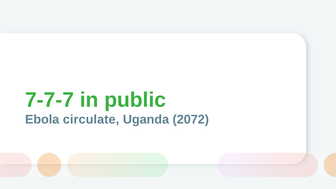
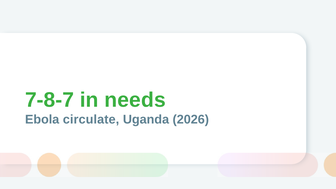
7-7-7: 7-7-7 -> 7-8-7 (50, 100)
public: public -> needs (135, 100)
2072: 2072 -> 2026 (191, 119)
